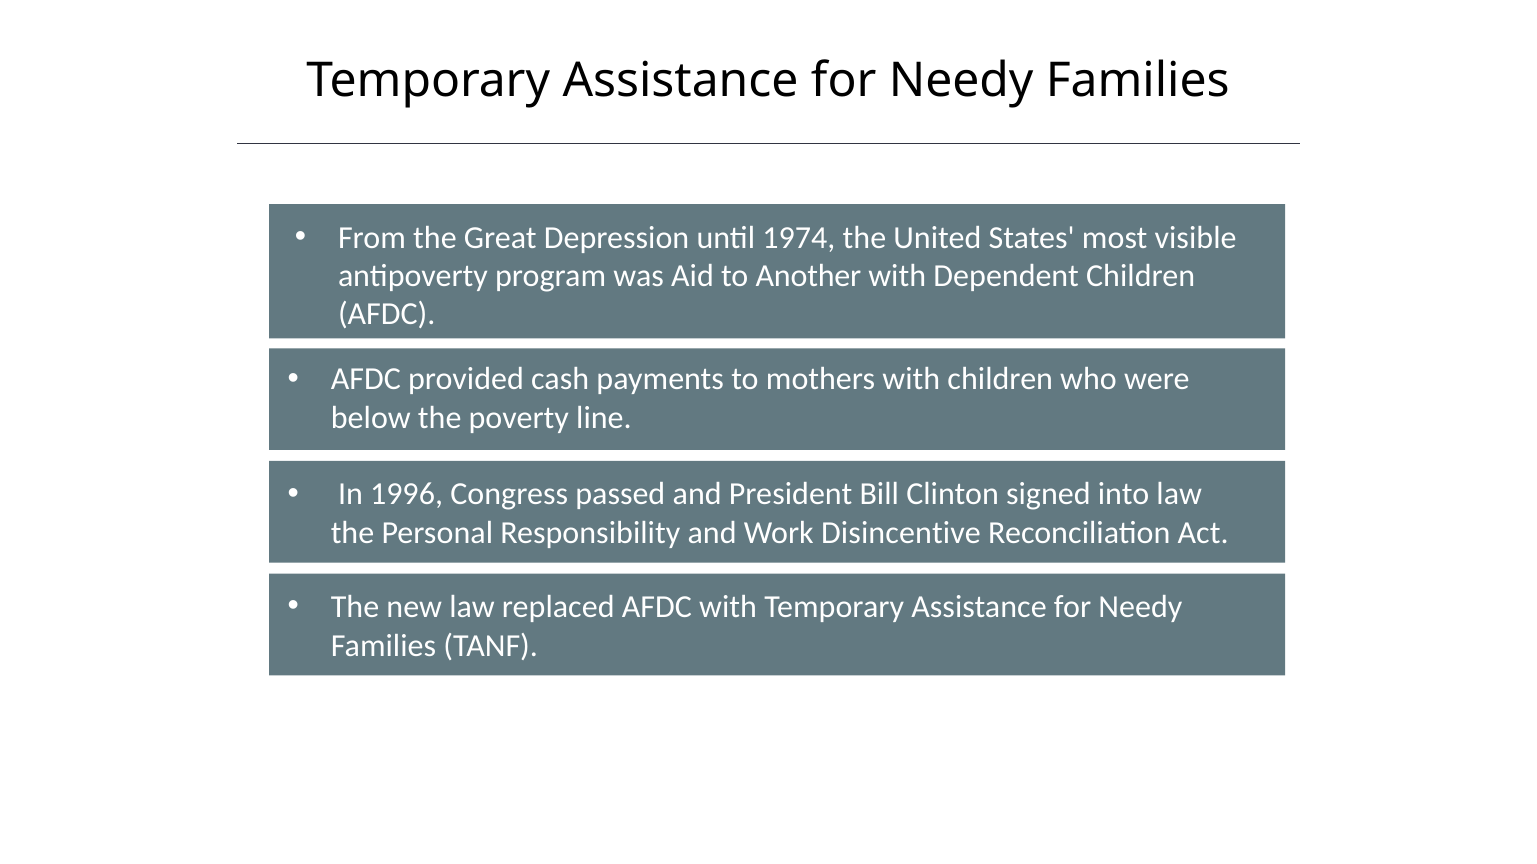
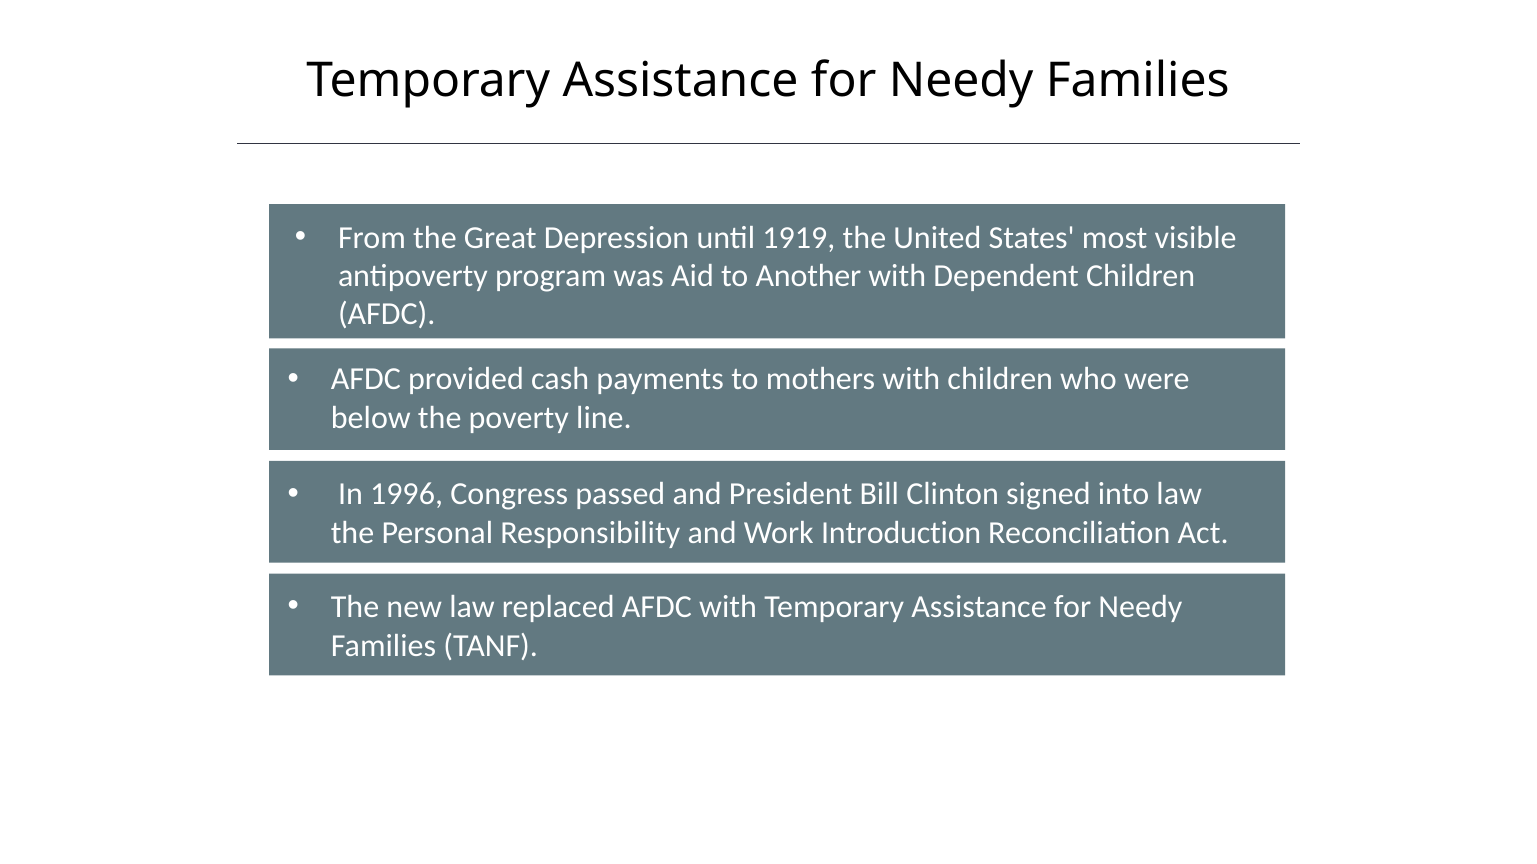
1974: 1974 -> 1919 (799, 238)
Disincentive: Disincentive -> Introduction (901, 533)
